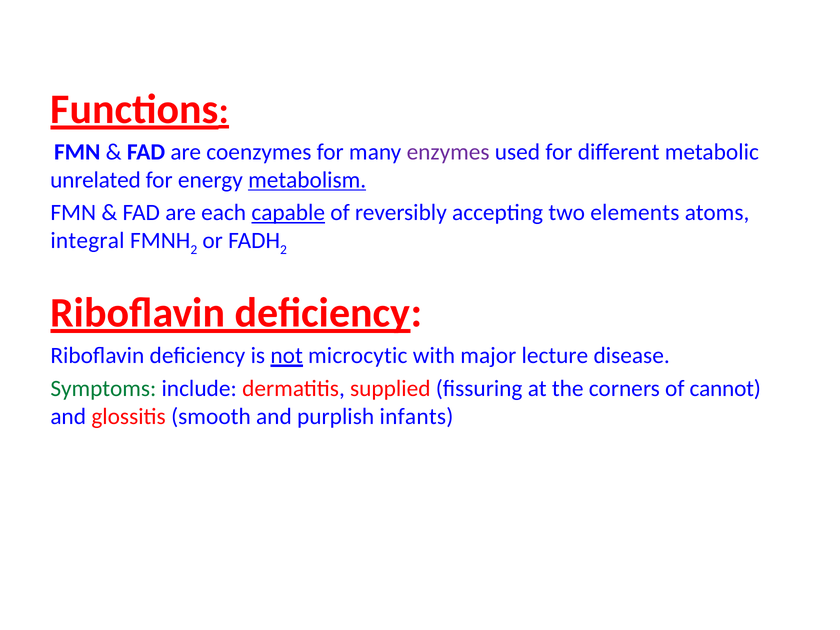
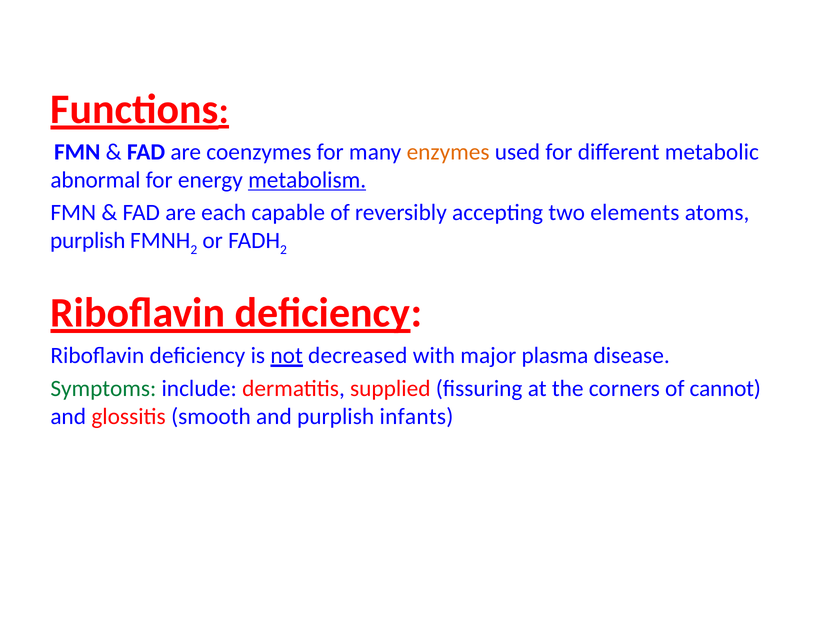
enzymes colour: purple -> orange (448, 152)
unrelated: unrelated -> abnormal (95, 180)
capable underline: present -> none (288, 213)
integral: integral -> purplish (88, 241)
microcytic: microcytic -> decreased (358, 356)
lecture: lecture -> plasma (555, 356)
